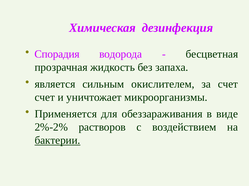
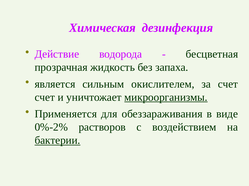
Спорадия: Спорадия -> Действие (57, 54)
микроорганизмы underline: none -> present (166, 98)
2%-2%: 2%-2% -> 0%-2% (51, 128)
